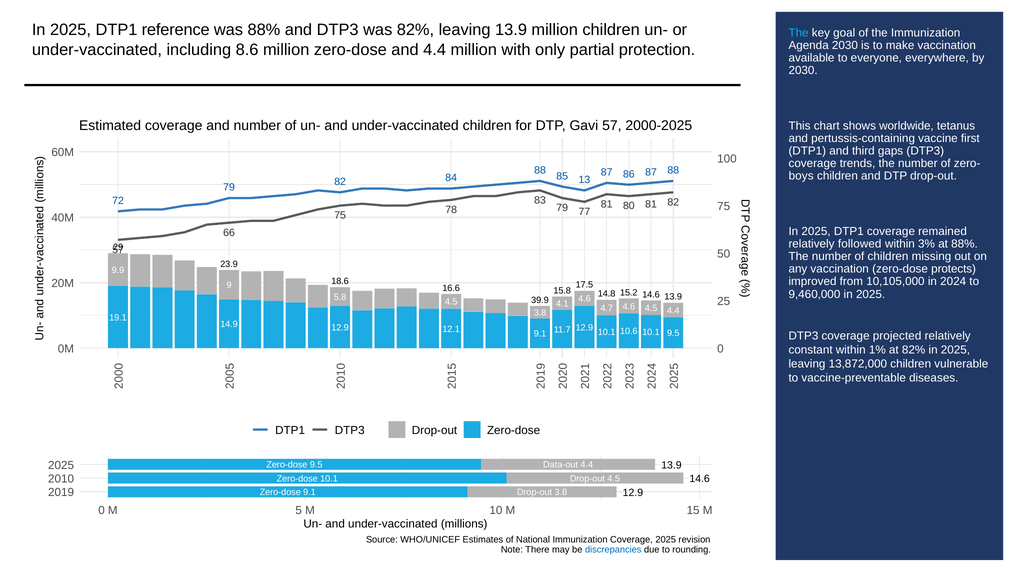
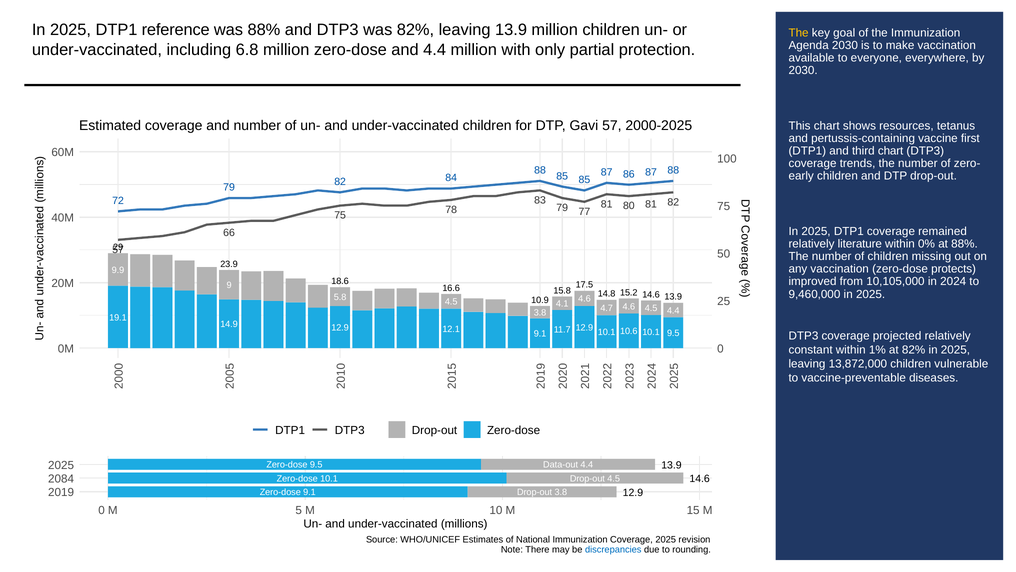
The colour: light blue -> yellow (799, 33)
8.6: 8.6 -> 6.8 (247, 50)
worldwide: worldwide -> resources (906, 126)
third gaps: gaps -> chart (891, 151)
boys: boys -> early (801, 176)
85 13: 13 -> 85 (584, 180)
followed: followed -> literature (860, 244)
3%: 3% -> 0% (927, 244)
39.9: 39.9 -> 10.9 (540, 300)
2010: 2010 -> 2084 (61, 478)
